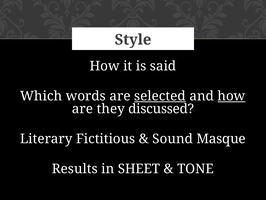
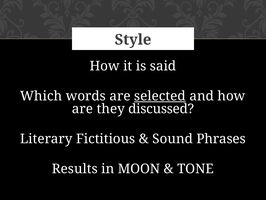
how underline: present -> none (231, 96)
Masque: Masque -> Phrases (221, 139)
SHEET: SHEET -> MOON (139, 169)
